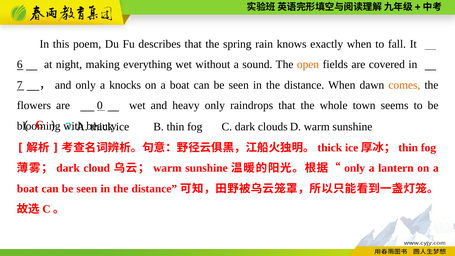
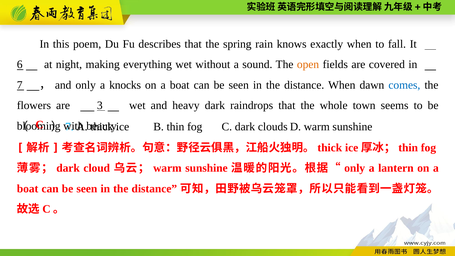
comes colour: orange -> blue (404, 85)
0: 0 -> 3 (100, 105)
heavy only: only -> dark (215, 105)
